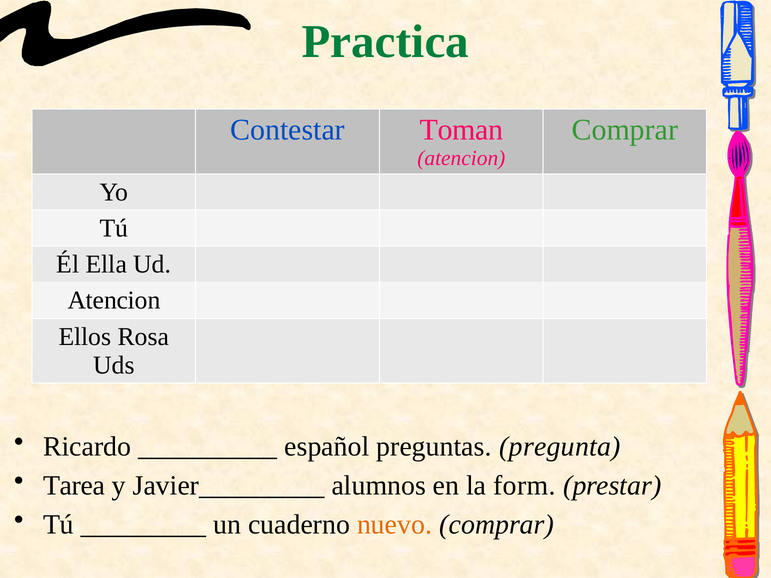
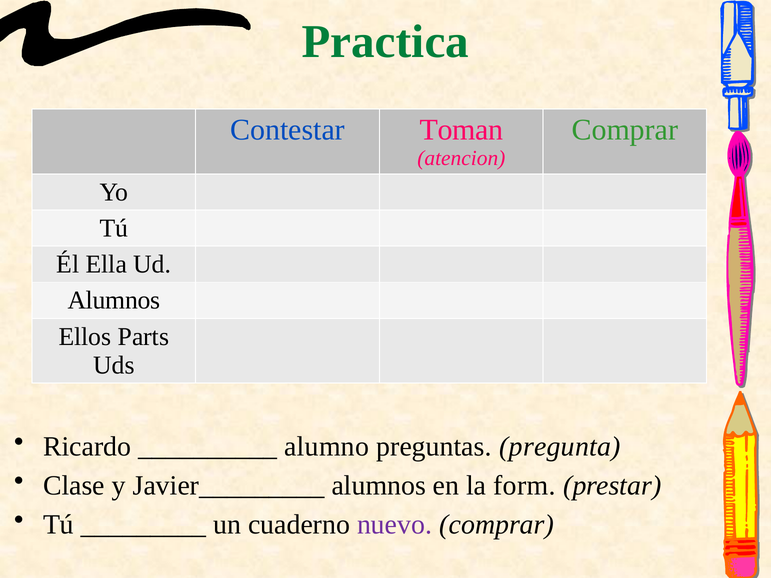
Atencion: Atencion -> Alumnos (114, 301)
Rosa: Rosa -> Parts (143, 337)
español: español -> alumno (327, 447)
Tarea: Tarea -> Clase (74, 486)
nuevo colour: orange -> purple (395, 525)
